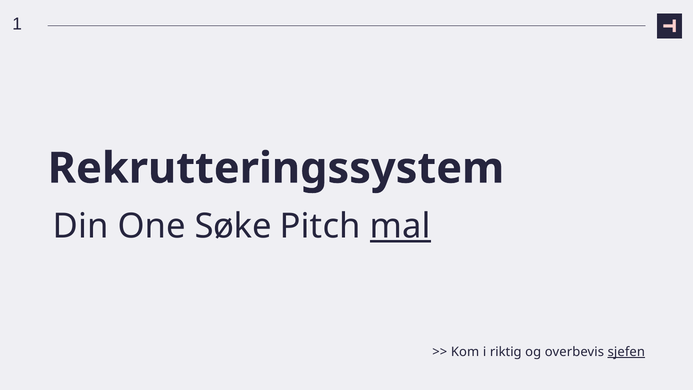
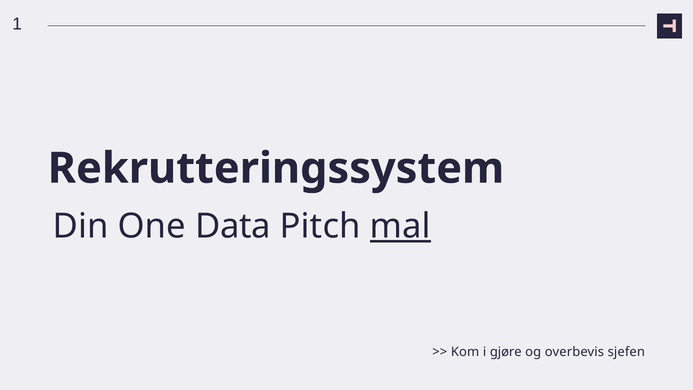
Søke: Søke -> Data (233, 226)
riktig: riktig -> gjøre (506, 352)
sjefen underline: present -> none (626, 352)
